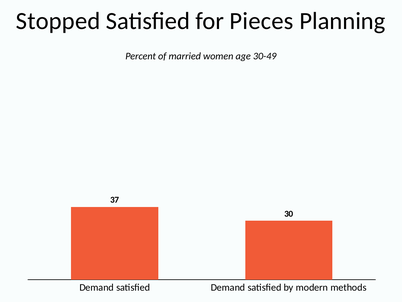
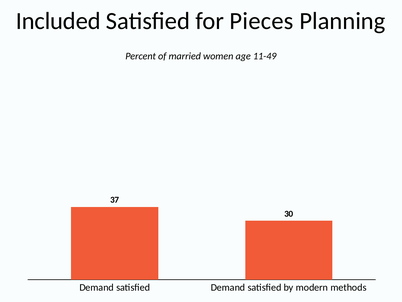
Stopped: Stopped -> Included (58, 21)
30-49: 30-49 -> 11-49 (265, 56)
